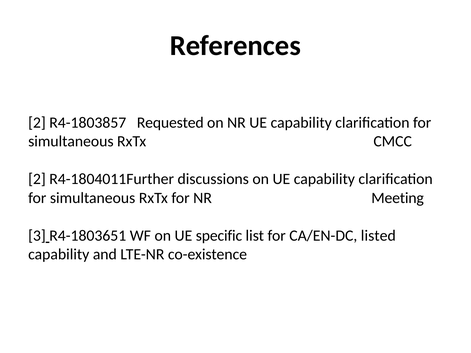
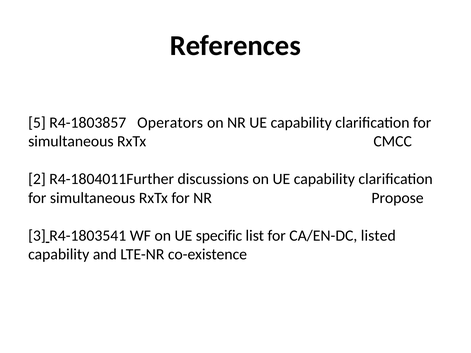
2: 2 -> 5 (37, 123)
Requested: Requested -> Operators (170, 123)
Meeting: Meeting -> Propose (398, 198)
R4-1803651: R4-1803651 -> R4-1803541 (88, 236)
